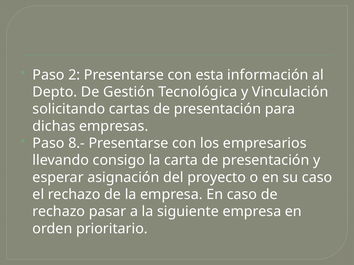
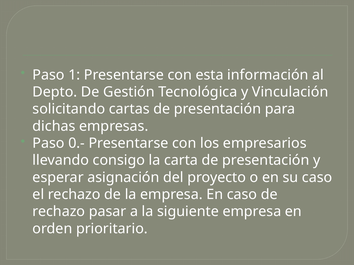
2: 2 -> 1 (74, 75)
8.-: 8.- -> 0.- (77, 143)
